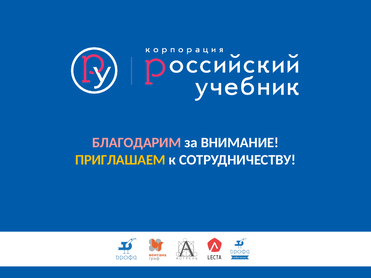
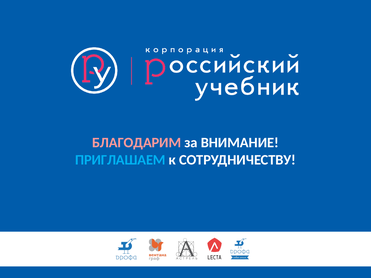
ПРИГЛАШАЕМ colour: yellow -> light blue (120, 160)
